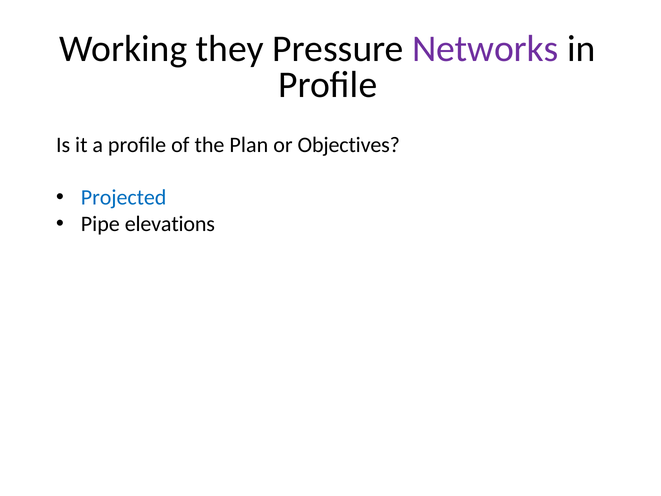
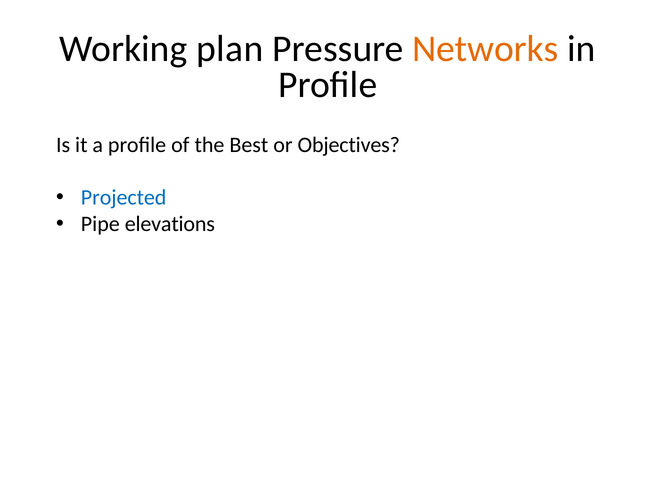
they: they -> plan (230, 49)
Networks colour: purple -> orange (485, 49)
Plan: Plan -> Best (249, 145)
